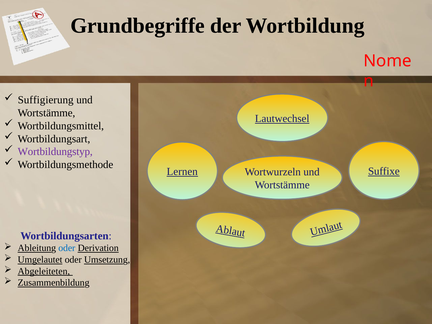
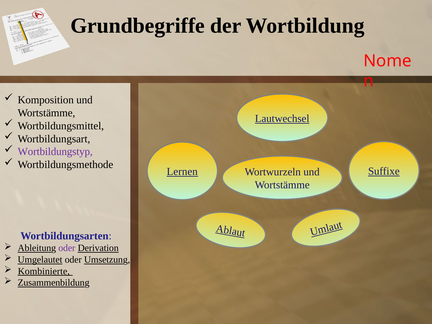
Suffigierung: Suffigierung -> Komposition (46, 100)
oder colour: blue -> purple (67, 248)
Abgeleiteten: Abgeleiteten -> Kombinierte (44, 271)
